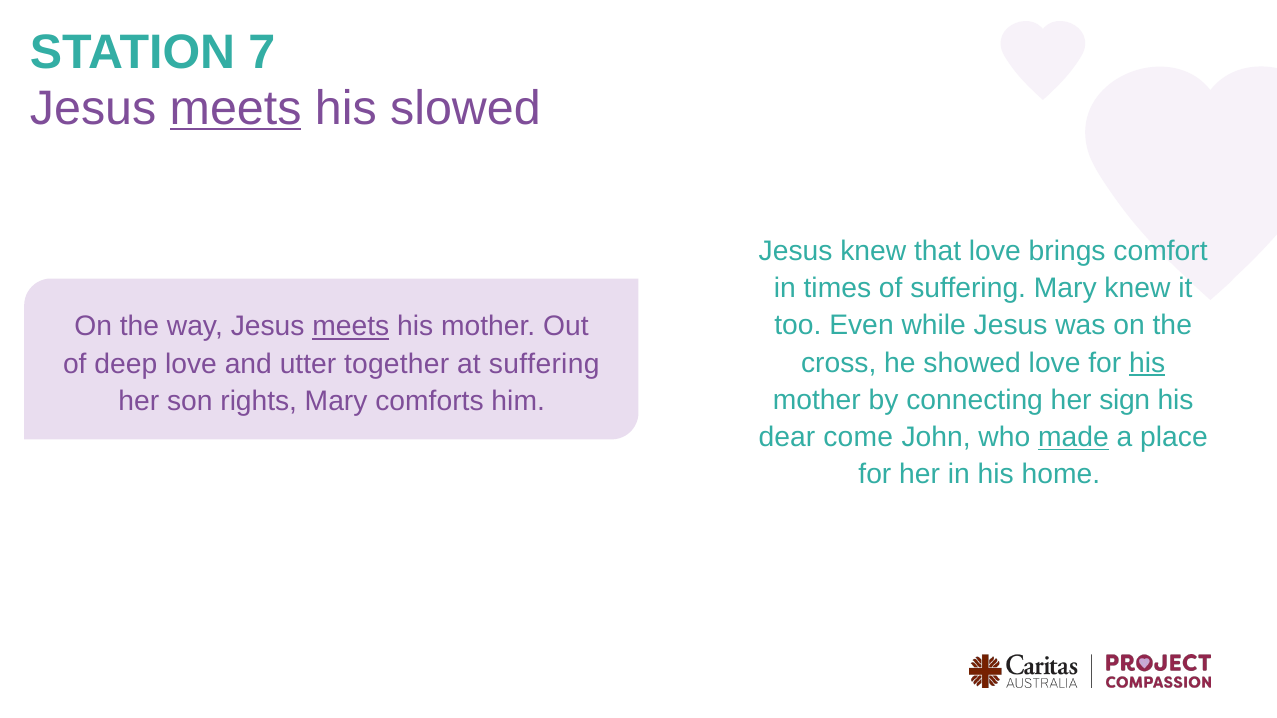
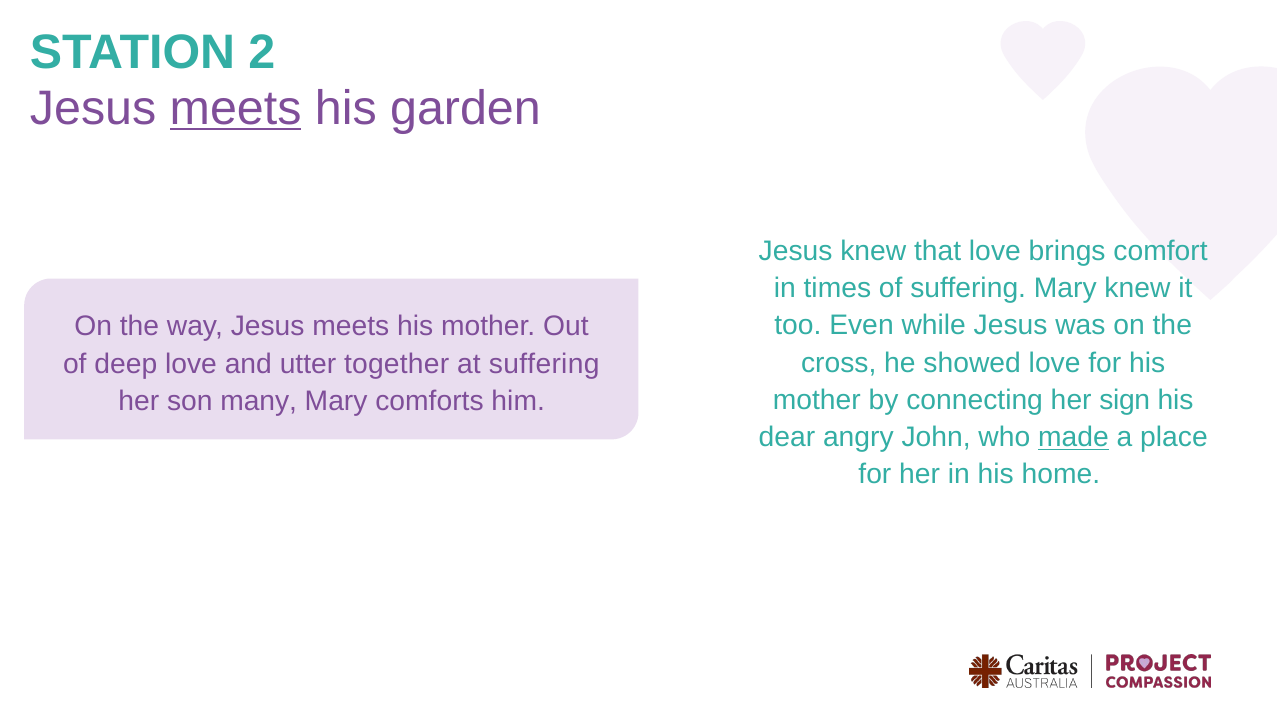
7: 7 -> 2 (262, 53)
slowed: slowed -> garden (465, 108)
meets underline: present -> none (351, 327)
his underline: present -> none (1147, 363)
rights: rights -> many (259, 401)
come: come -> angry (858, 438)
